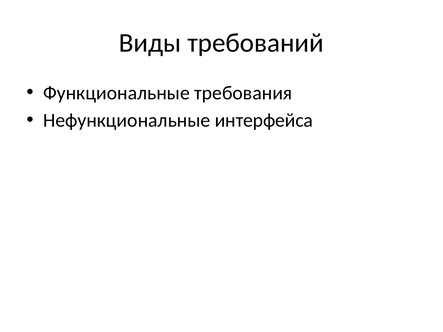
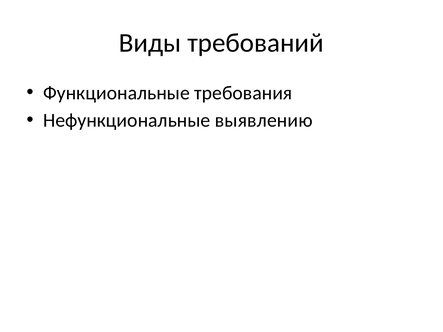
интерфейса: интерфейса -> выявлению (264, 121)
